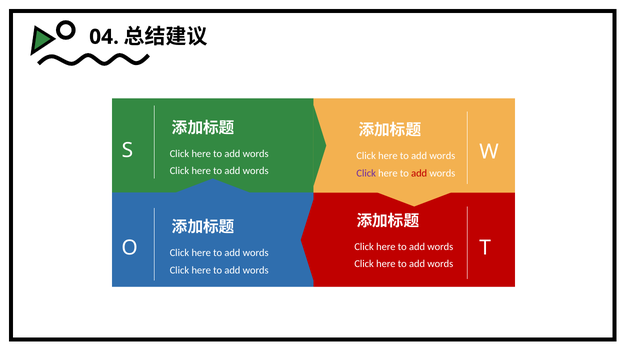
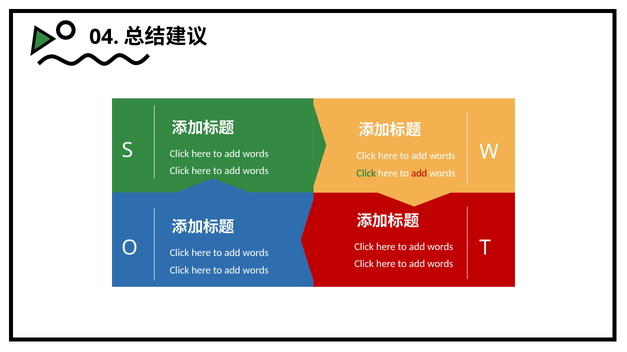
Click colour: purple -> green (366, 173)
